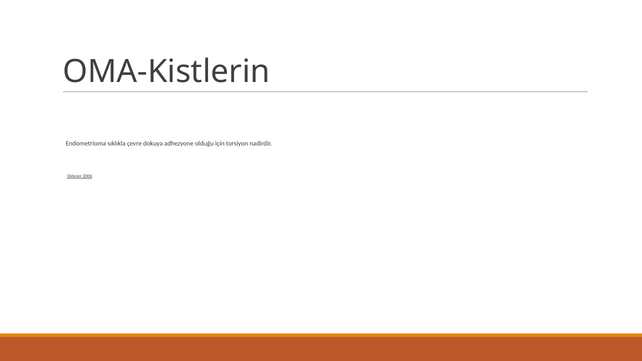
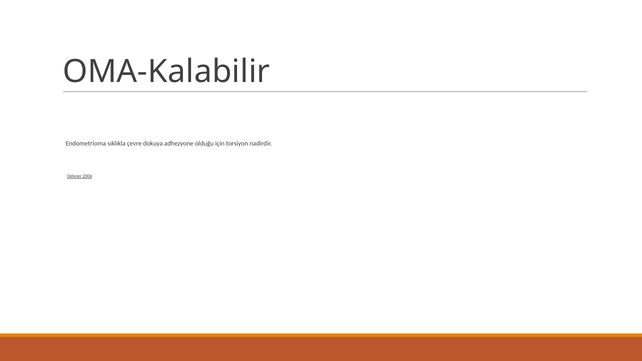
OMA-Kistlerin: OMA-Kistlerin -> OMA-Kalabilir (166, 72)
